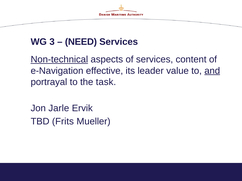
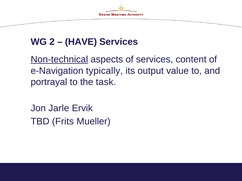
3: 3 -> 2 (52, 42)
NEED: NEED -> HAVE (81, 42)
effective: effective -> typically (104, 71)
leader: leader -> output (151, 71)
and underline: present -> none (212, 71)
